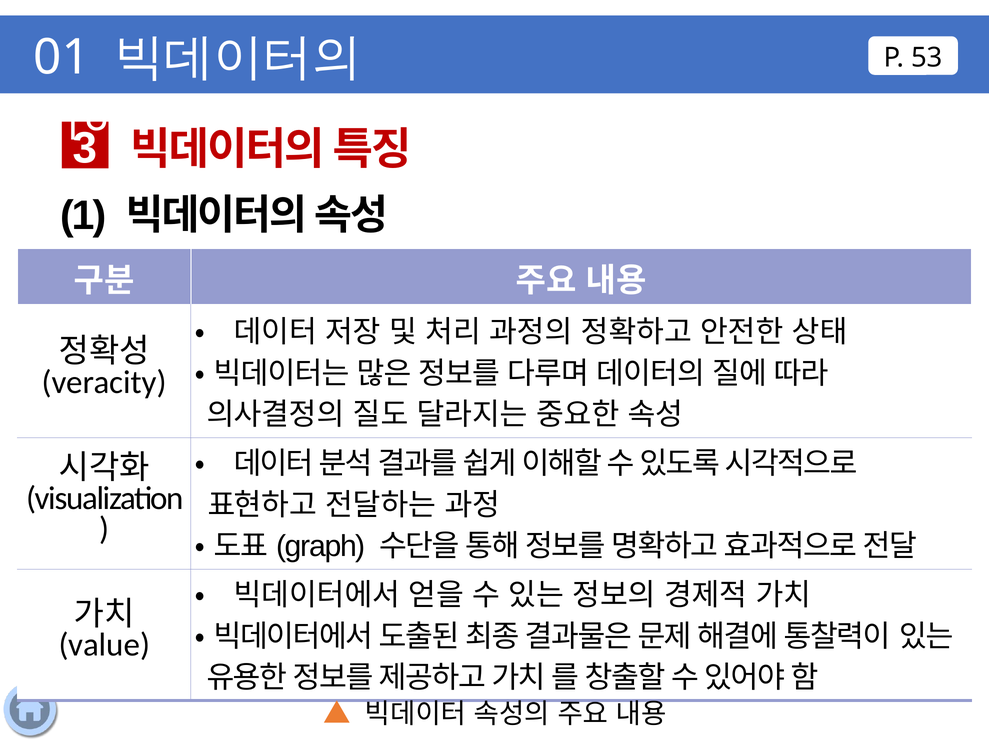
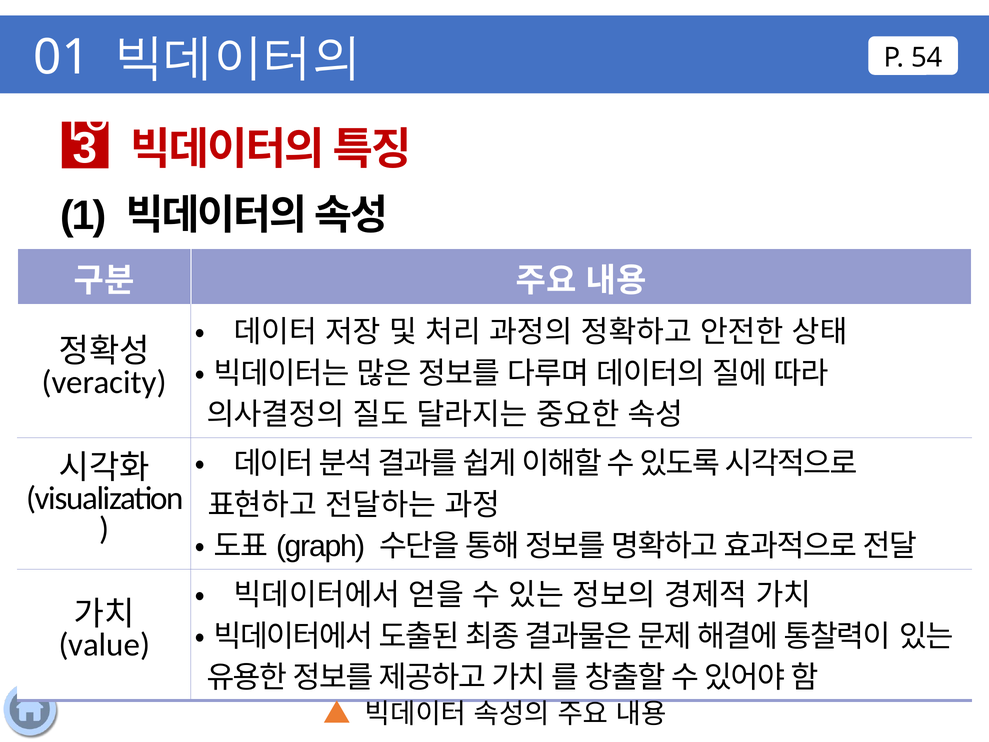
53: 53 -> 54 (927, 57)
